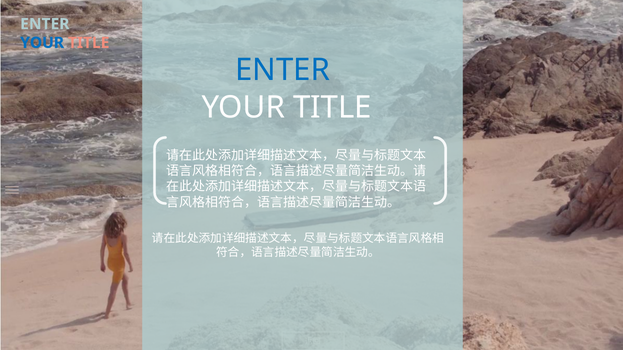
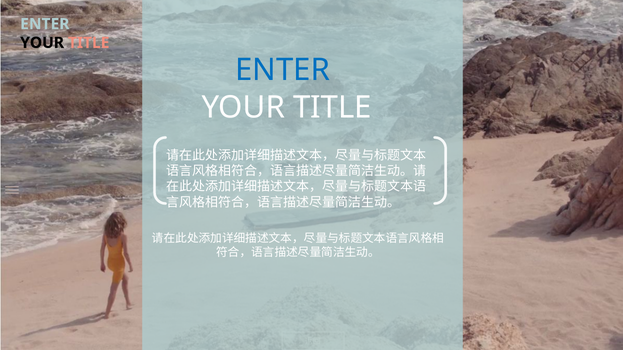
YOUR colour: blue -> black (42, 43)
